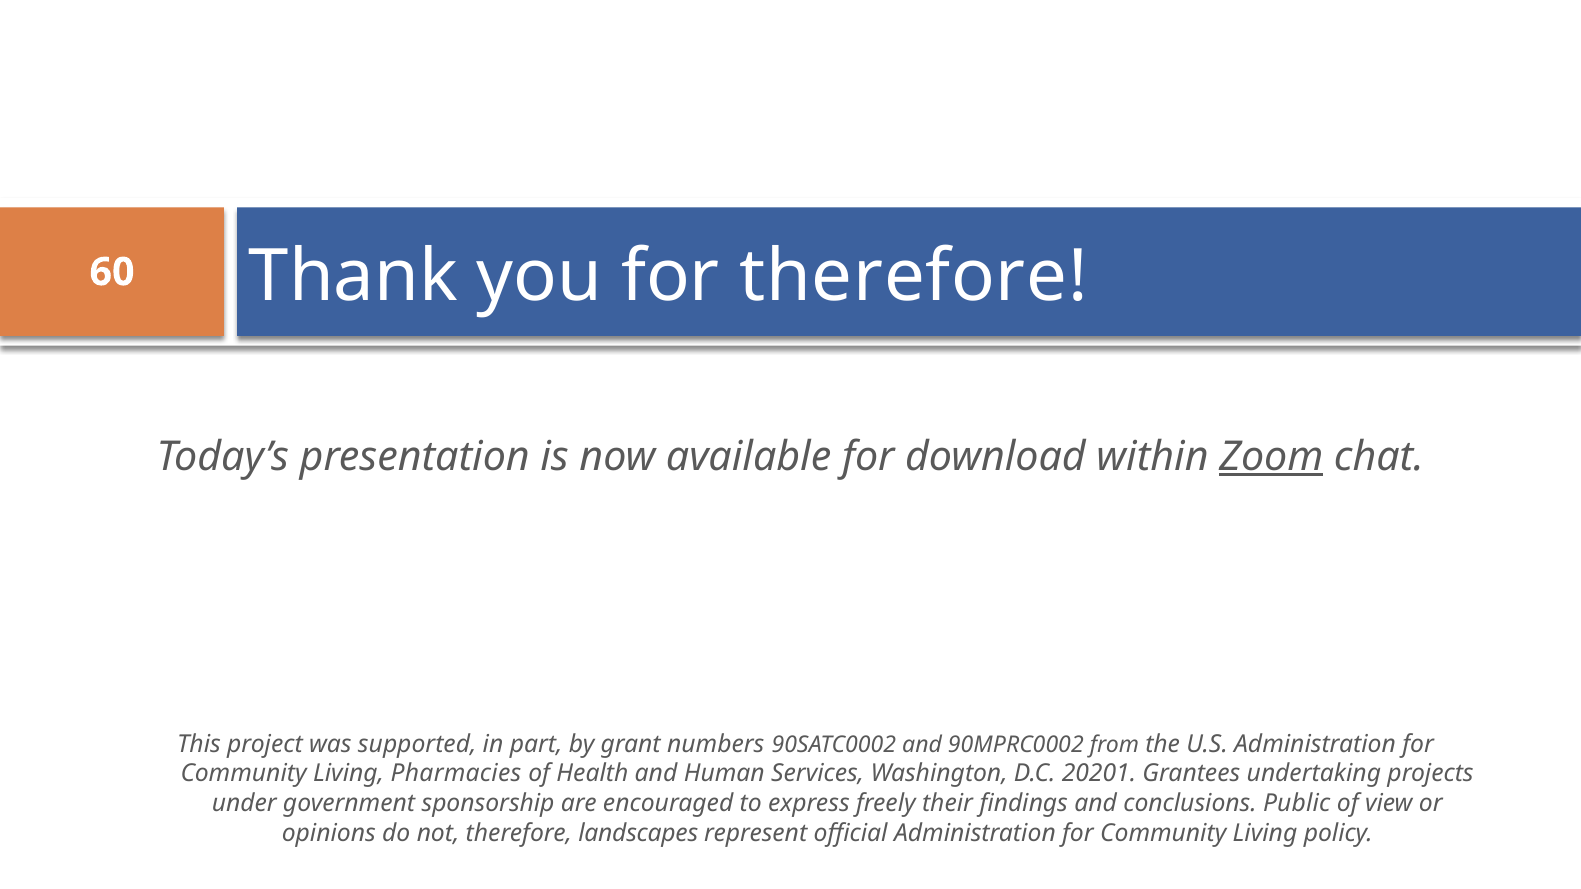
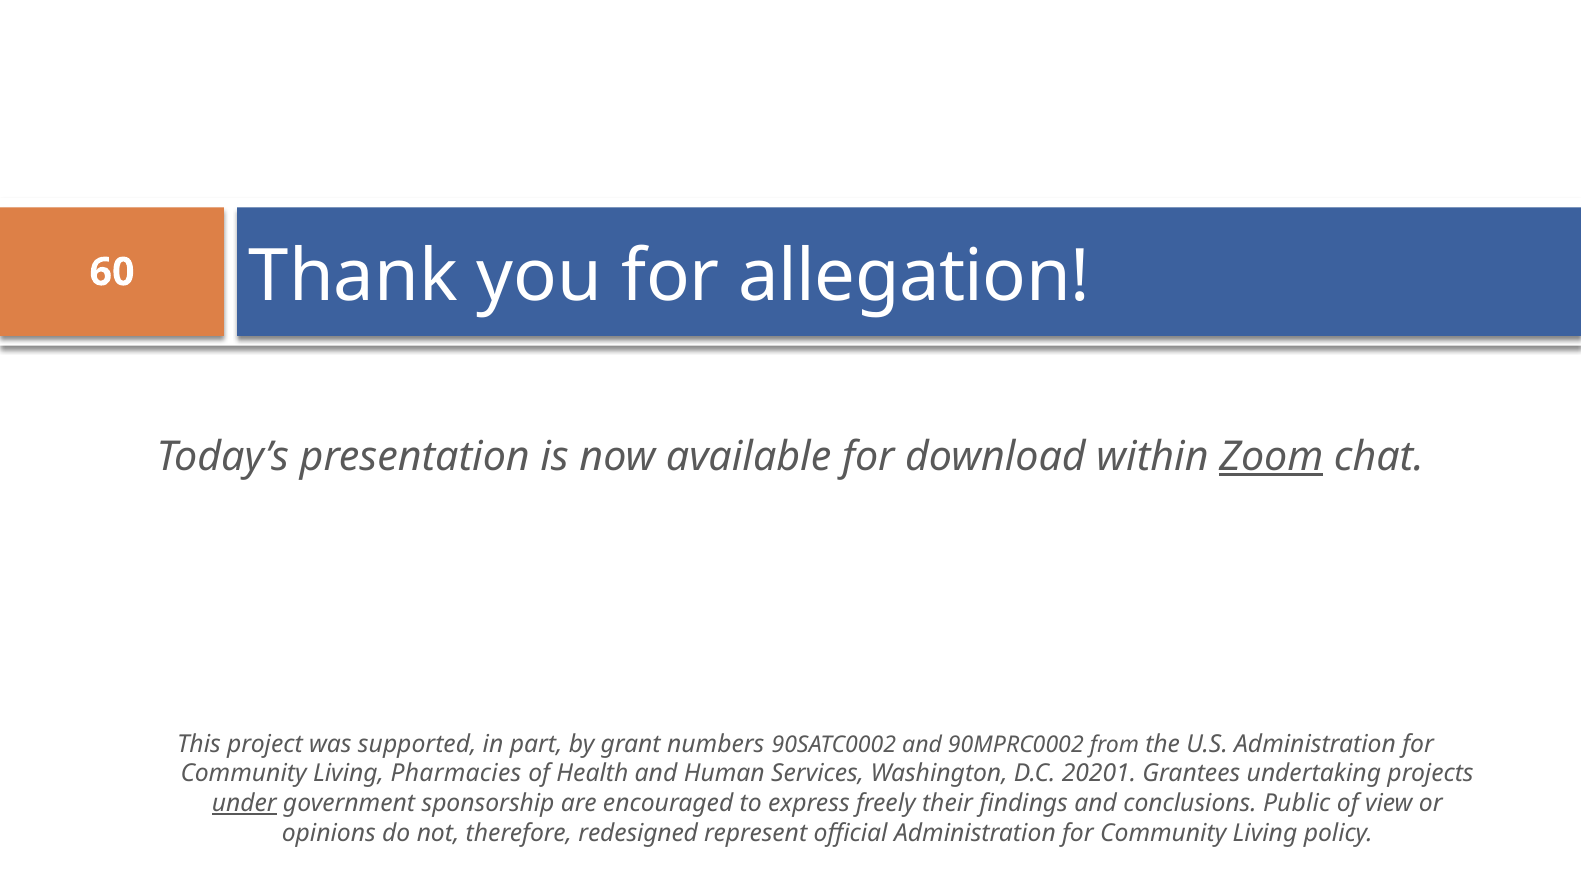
for therefore: therefore -> allegation (914, 277)
under underline: none -> present (244, 804)
landscapes: landscapes -> redesigned (638, 833)
